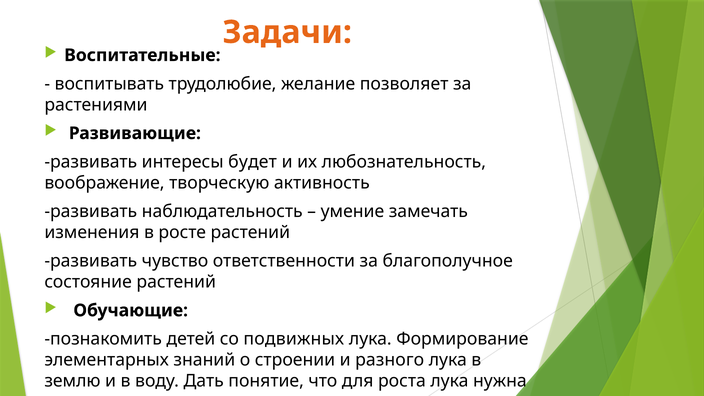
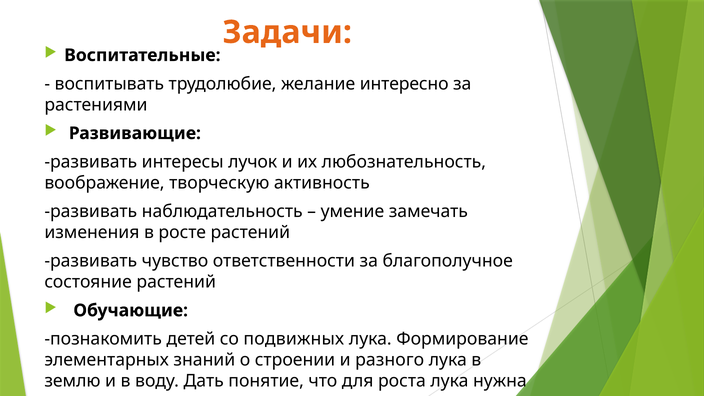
позволяет: позволяет -> интересно (404, 84)
будет: будет -> лучок (253, 162)
